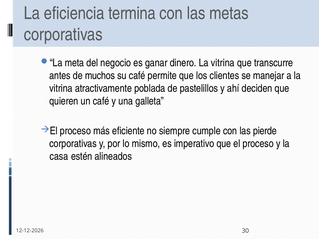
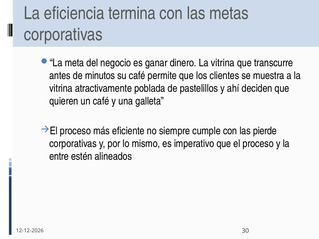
muchos: muchos -> minutos (100, 76)
manejar: manejar -> muestra (269, 76)
casa: casa -> entre (59, 157)
